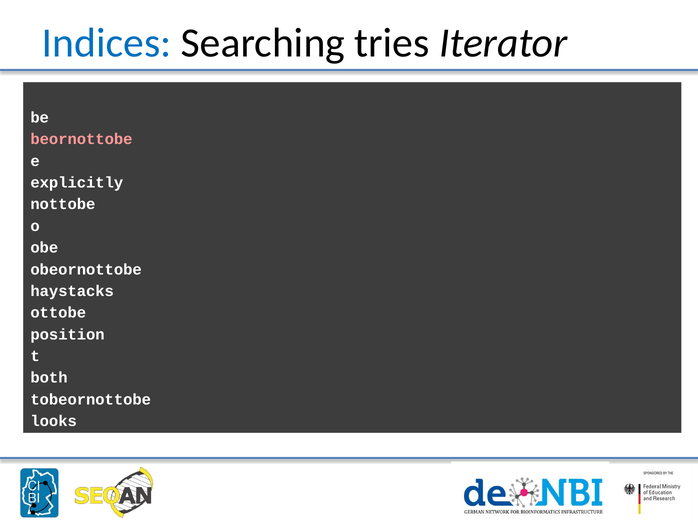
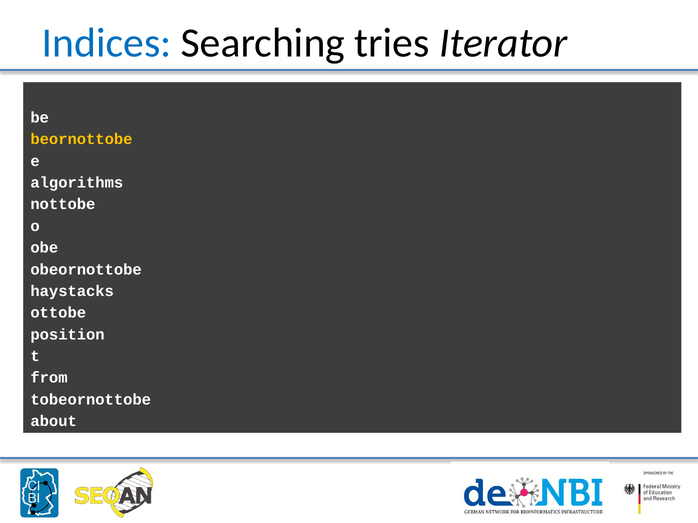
beornottobe colour: pink -> yellow (81, 139)
explicitly: explicitly -> algorithms (77, 183)
both: both -> from (49, 378)
looks: looks -> about (54, 422)
